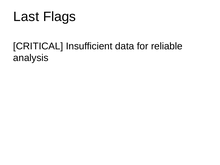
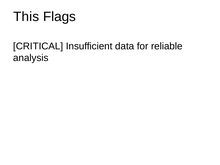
Last: Last -> This (26, 17)
